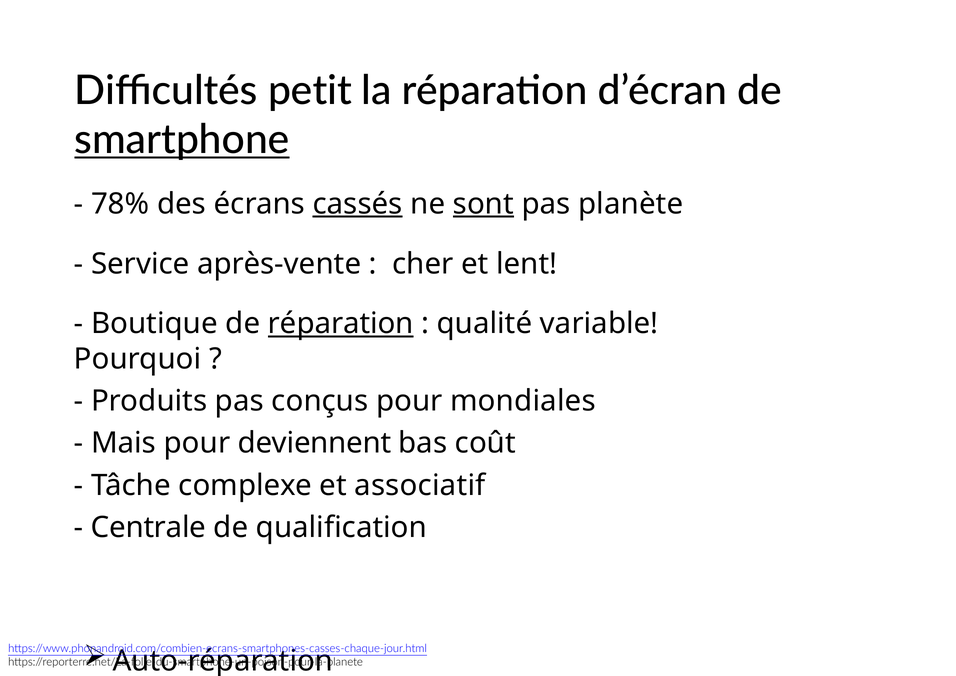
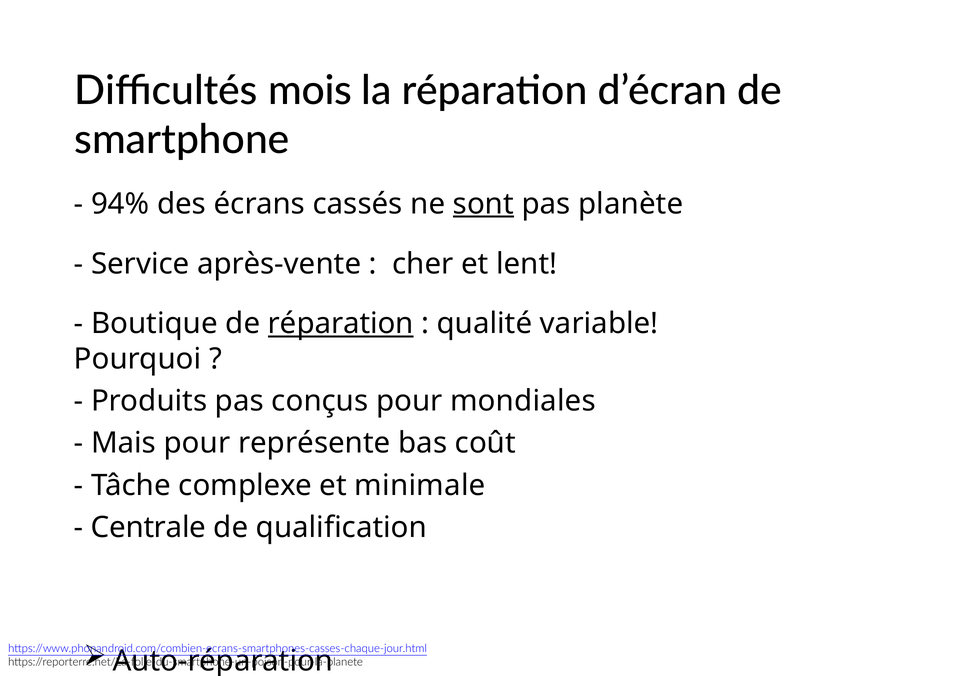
petit: petit -> mois (310, 91)
smartphone underline: present -> none (182, 140)
78%: 78% -> 94% (120, 204)
cassés underline: present -> none (358, 204)
deviennent: deviennent -> représente (314, 443)
associatif: associatif -> minimale (420, 485)
